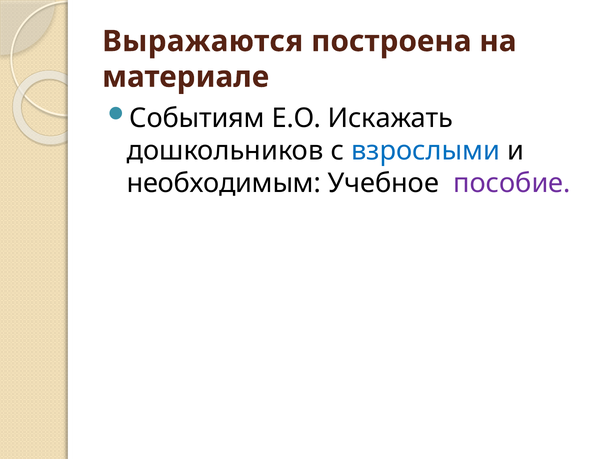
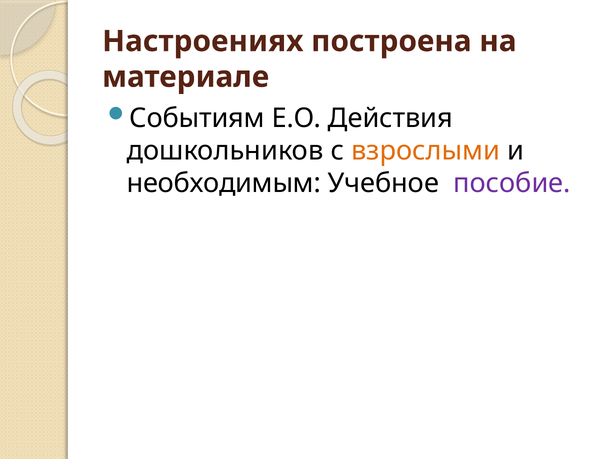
Выражаются: Выражаются -> Настроениях (203, 41)
Искажать: Искажать -> Действия (390, 118)
взрослыми colour: blue -> orange (426, 151)
